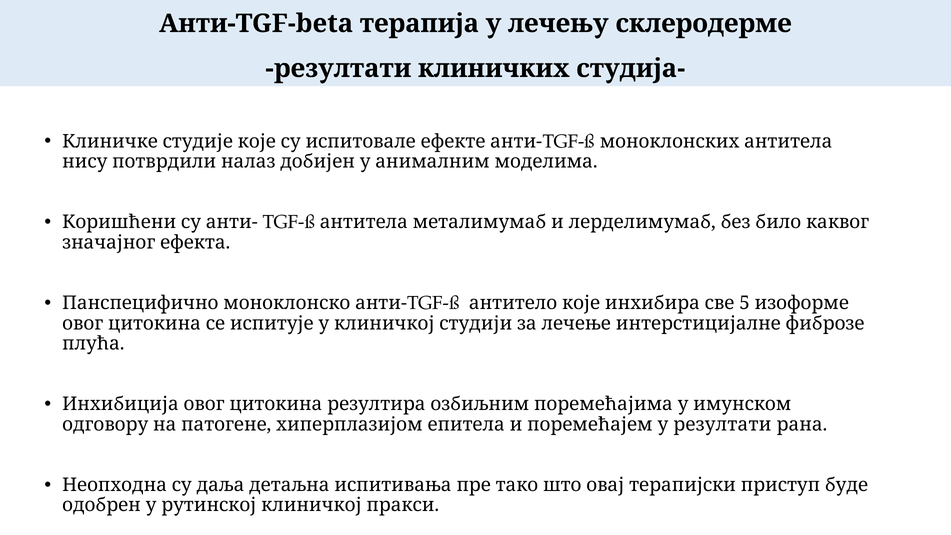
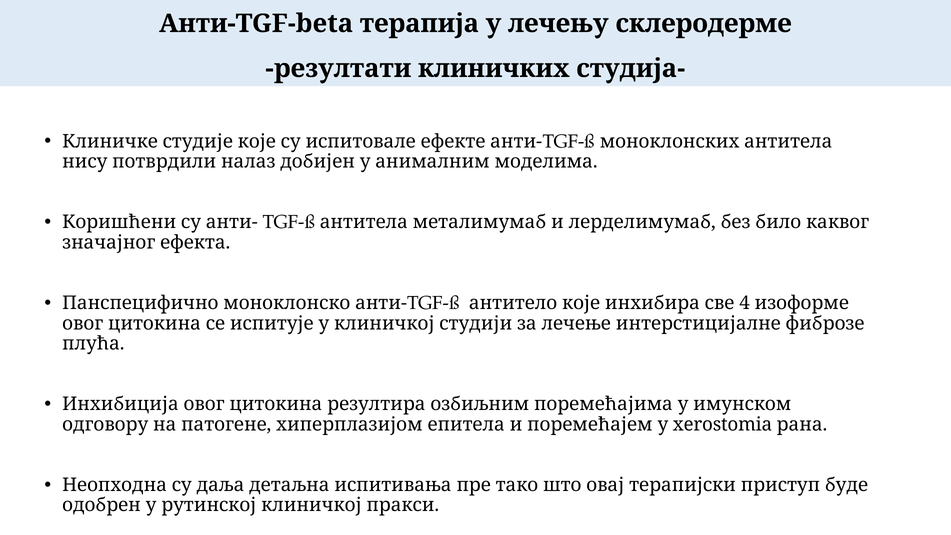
5: 5 -> 4 (745, 303)
у резултати: резултати -> xerostomia (723, 424)
